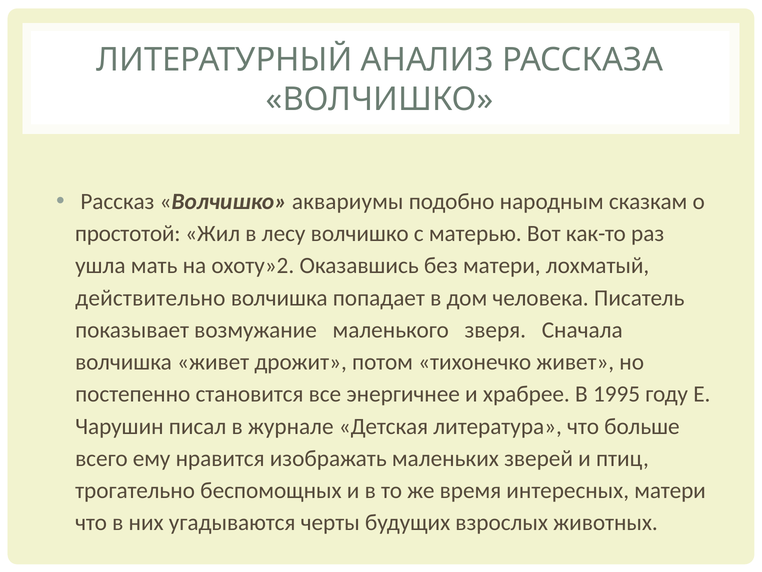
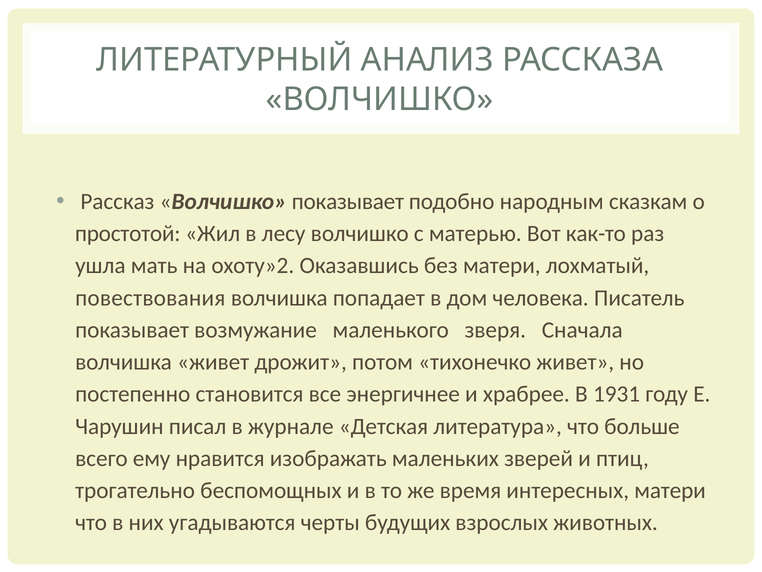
Волчишко аквариумы: аквариумы -> показывает (348, 201)
действительно: действительно -> повествования (150, 298)
1995: 1995 -> 1931 (617, 394)
